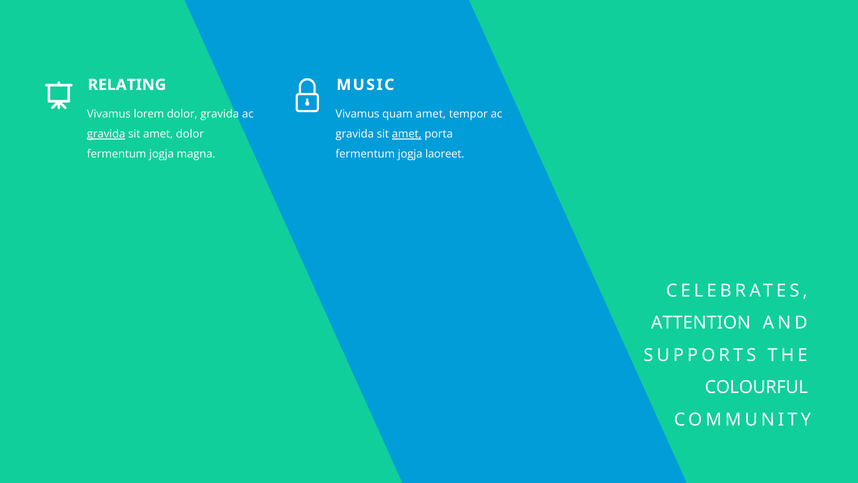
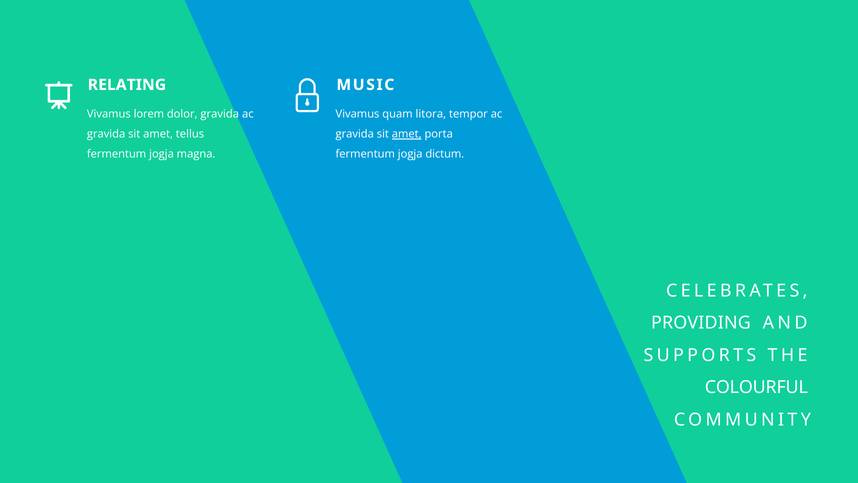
quam amet: amet -> litora (431, 114)
gravida underline: present -> none (106, 134)
amet dolor: dolor -> tellus (190, 134)
laoreet: laoreet -> dictum (445, 154)
ATTENTION: ATTENTION -> PROVIDING (701, 323)
